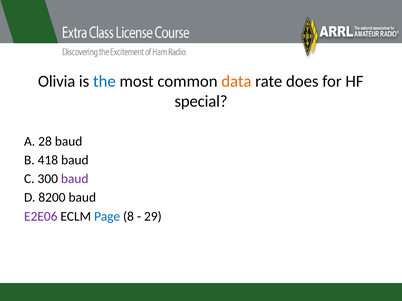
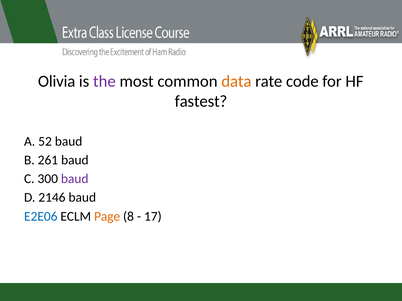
the colour: blue -> purple (104, 82)
does: does -> code (302, 82)
special: special -> fastest (201, 102)
28: 28 -> 52 (45, 142)
418: 418 -> 261 (48, 160)
8200: 8200 -> 2146 (52, 198)
E2E06 colour: purple -> blue (41, 217)
Page colour: blue -> orange (107, 217)
29: 29 -> 17 (153, 217)
